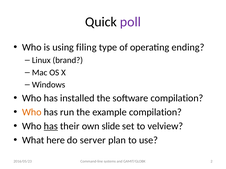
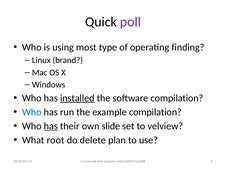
filing: filing -> most (86, 47)
ending: ending -> finding (188, 47)
installed underline: none -> present (77, 98)
Who colour: orange -> blue (32, 112)
here: here -> root (56, 141)
server: server -> delete (93, 141)
